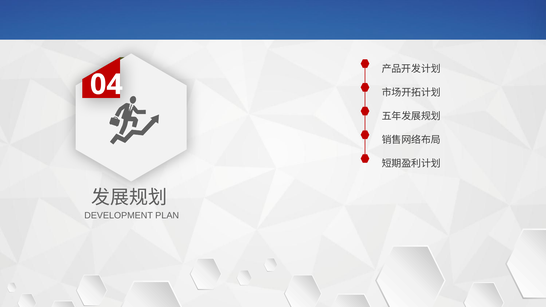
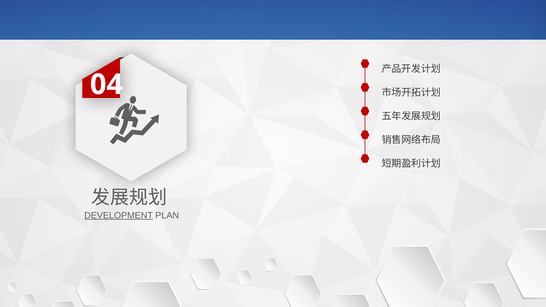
DEVELOPMENT underline: none -> present (119, 216)
